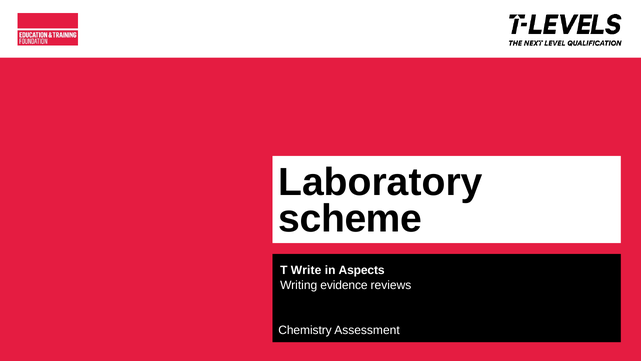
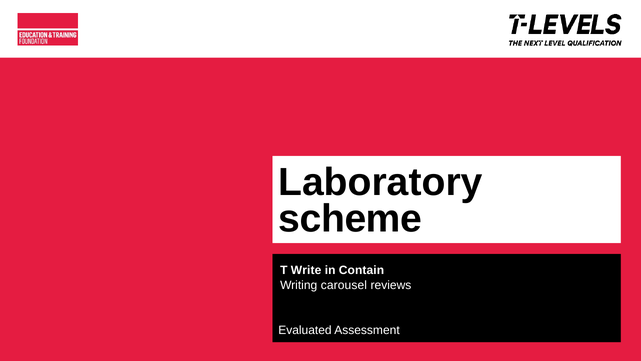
Aspects: Aspects -> Contain (361, 270)
evidence: evidence -> carousel (344, 285)
Chemistry: Chemistry -> Evaluated (305, 330)
